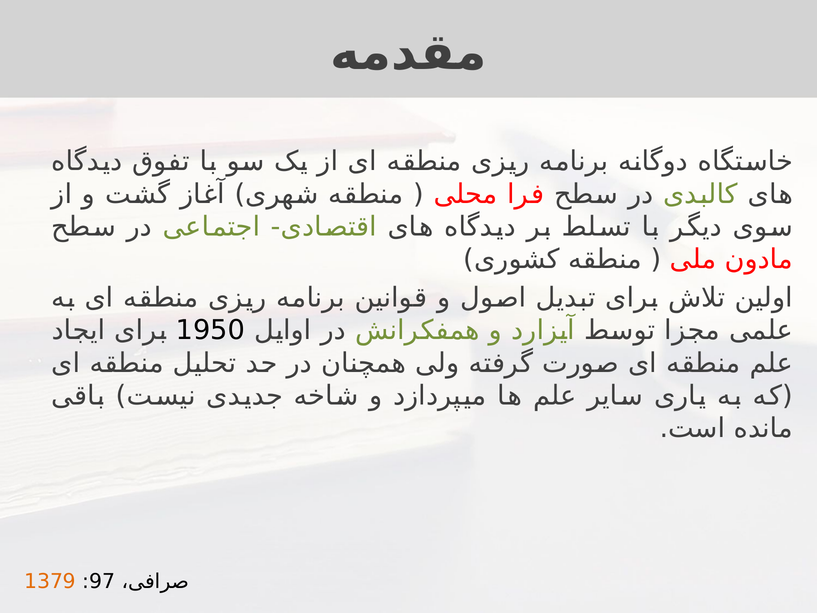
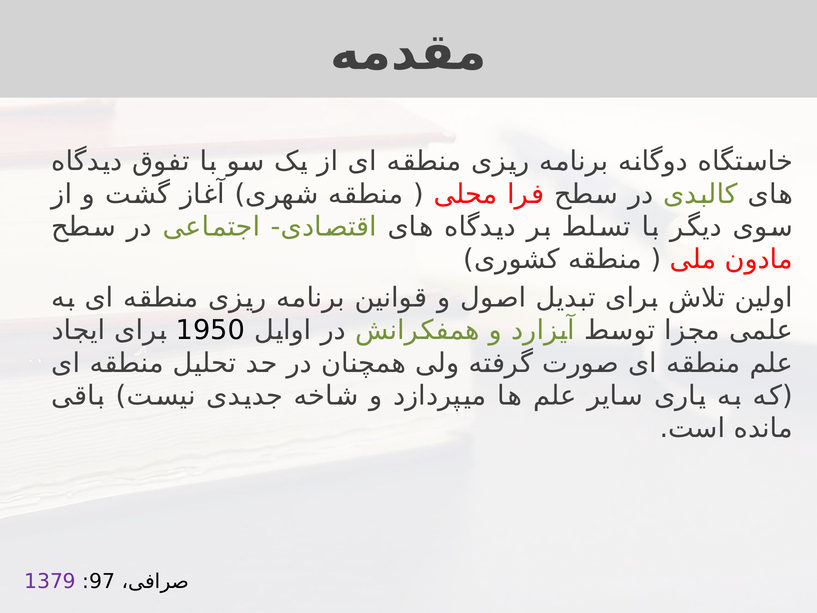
1379 colour: orange -> purple (50, 581)
